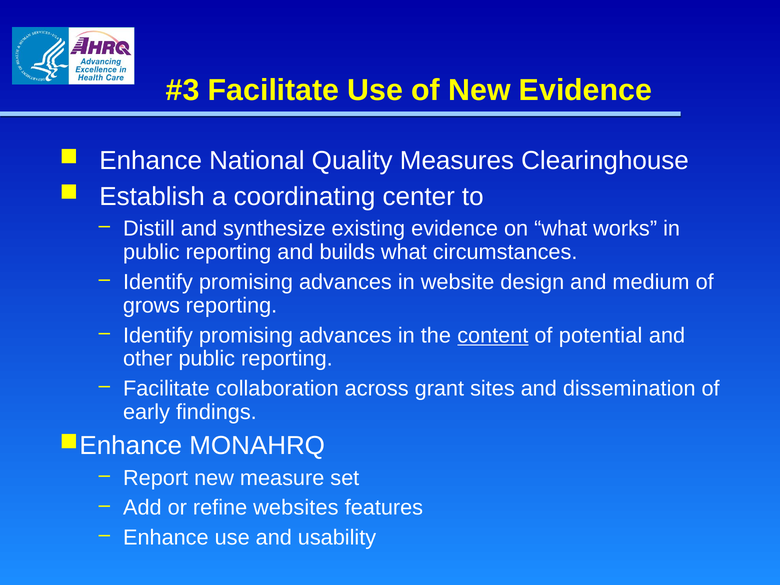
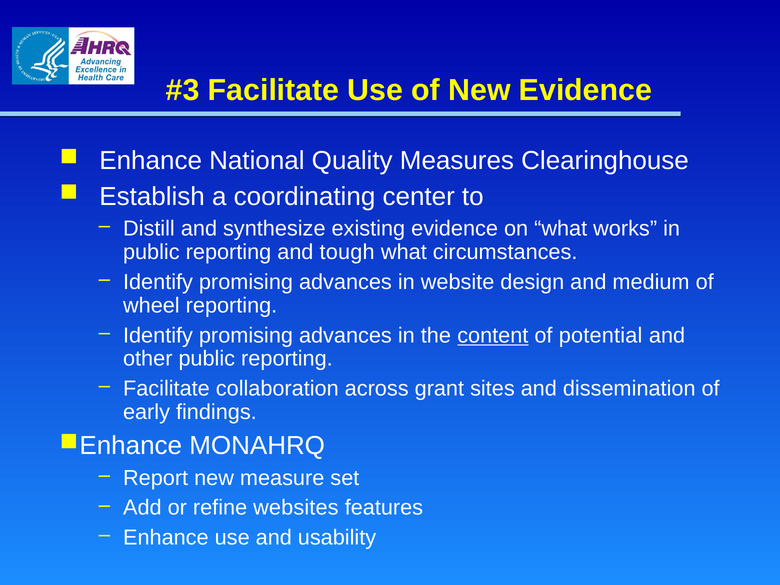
builds: builds -> tough (347, 252)
grows: grows -> wheel (151, 306)
